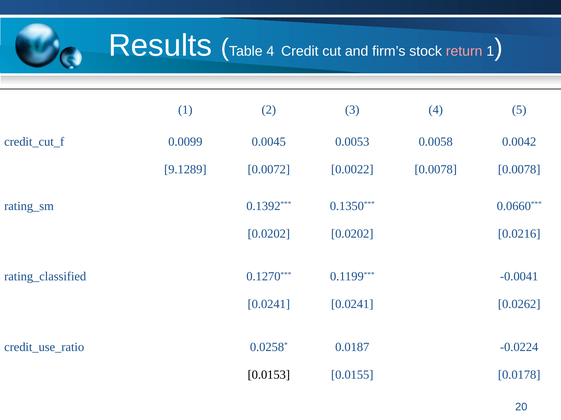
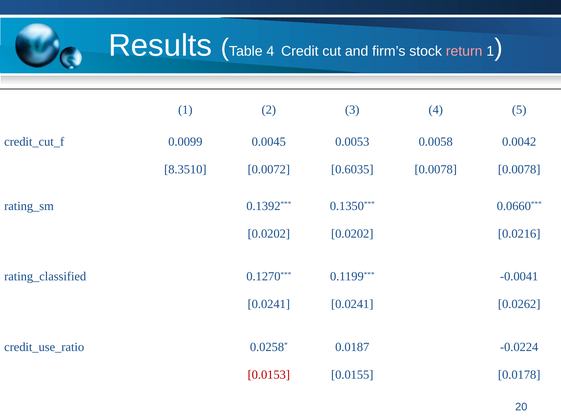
9.1289: 9.1289 -> 8.3510 (185, 170)
0.0022: 0.0022 -> 0.6035 (352, 170)
0.0153 colour: black -> red (269, 375)
